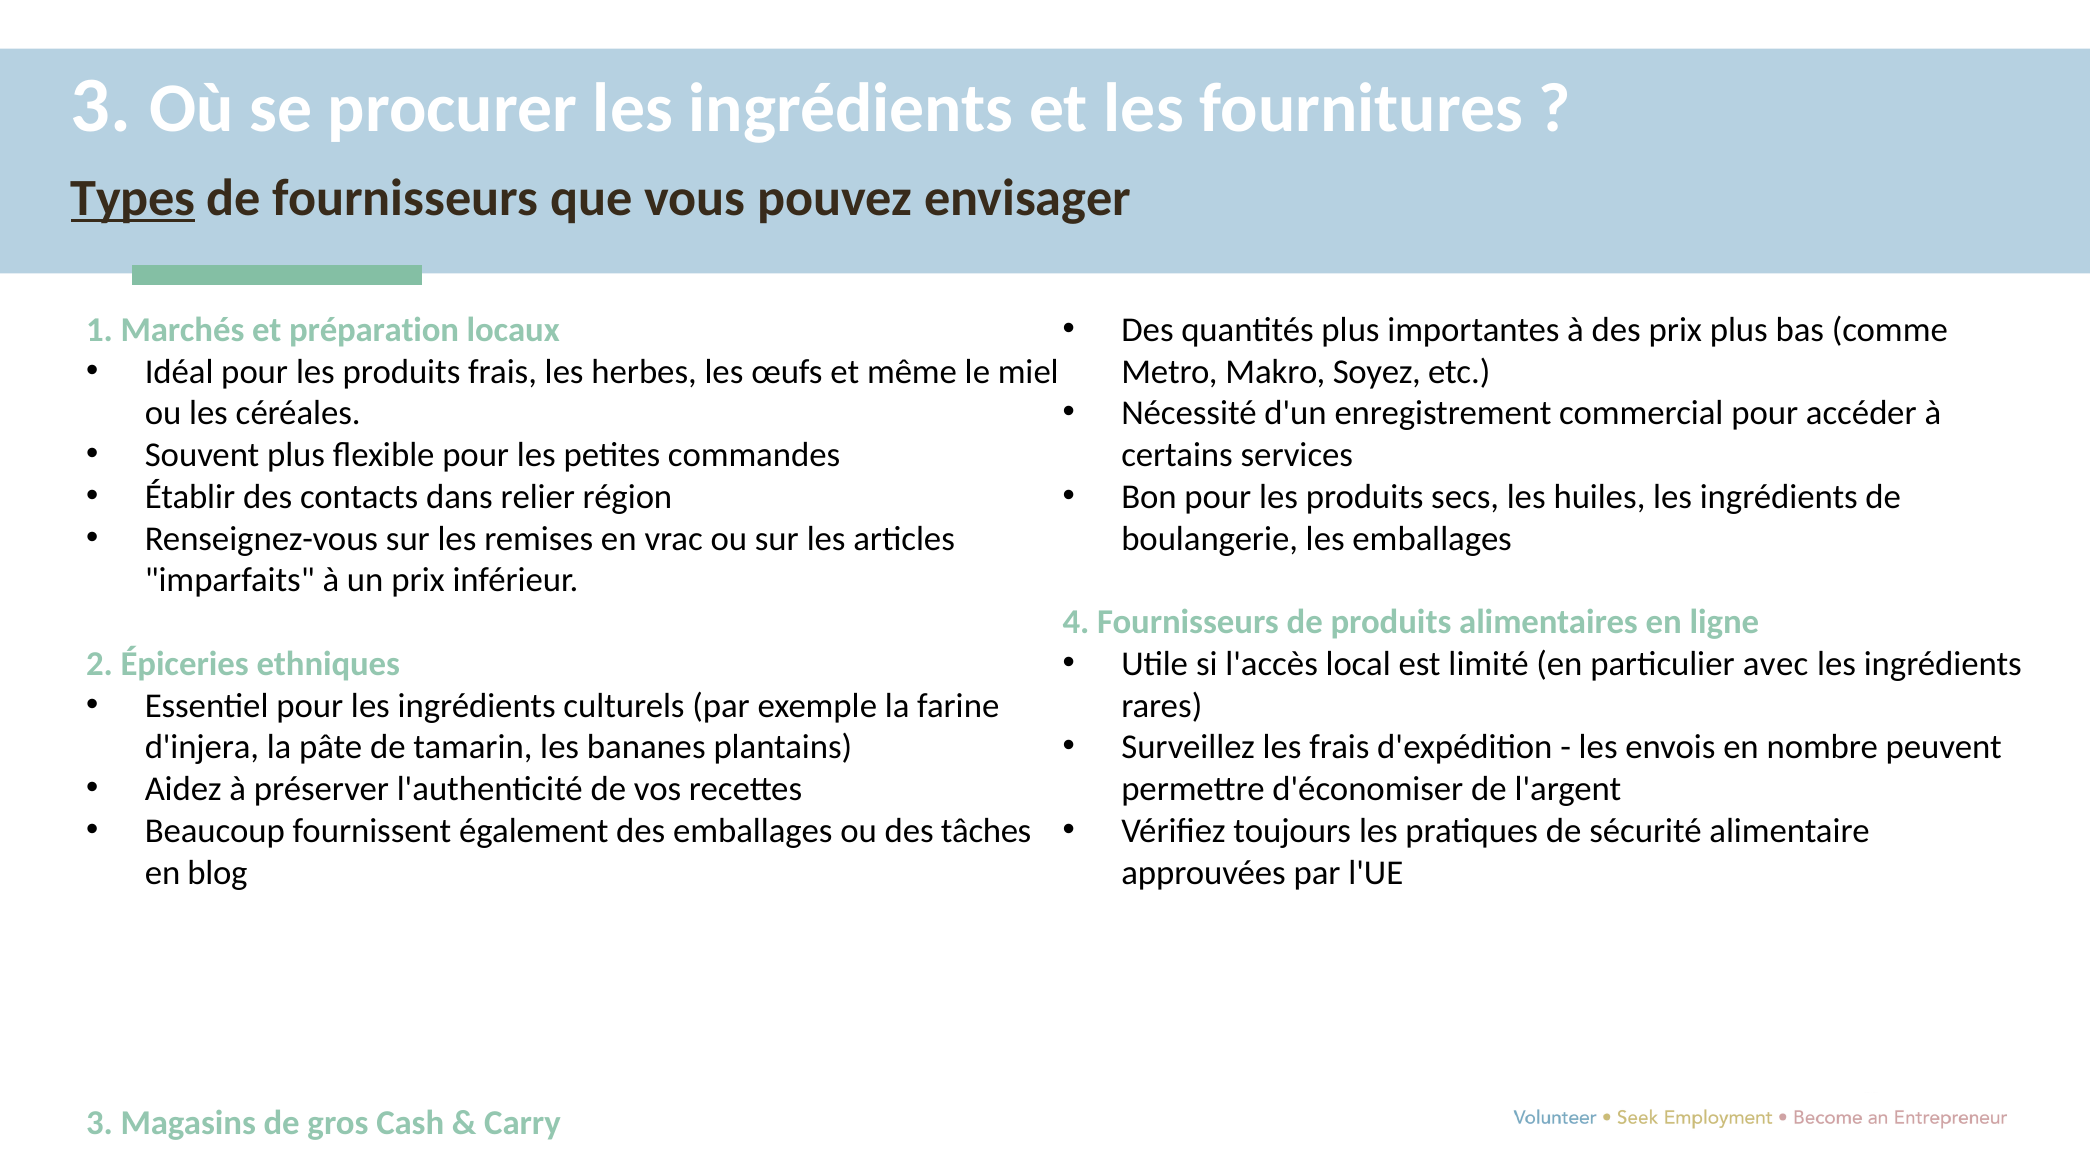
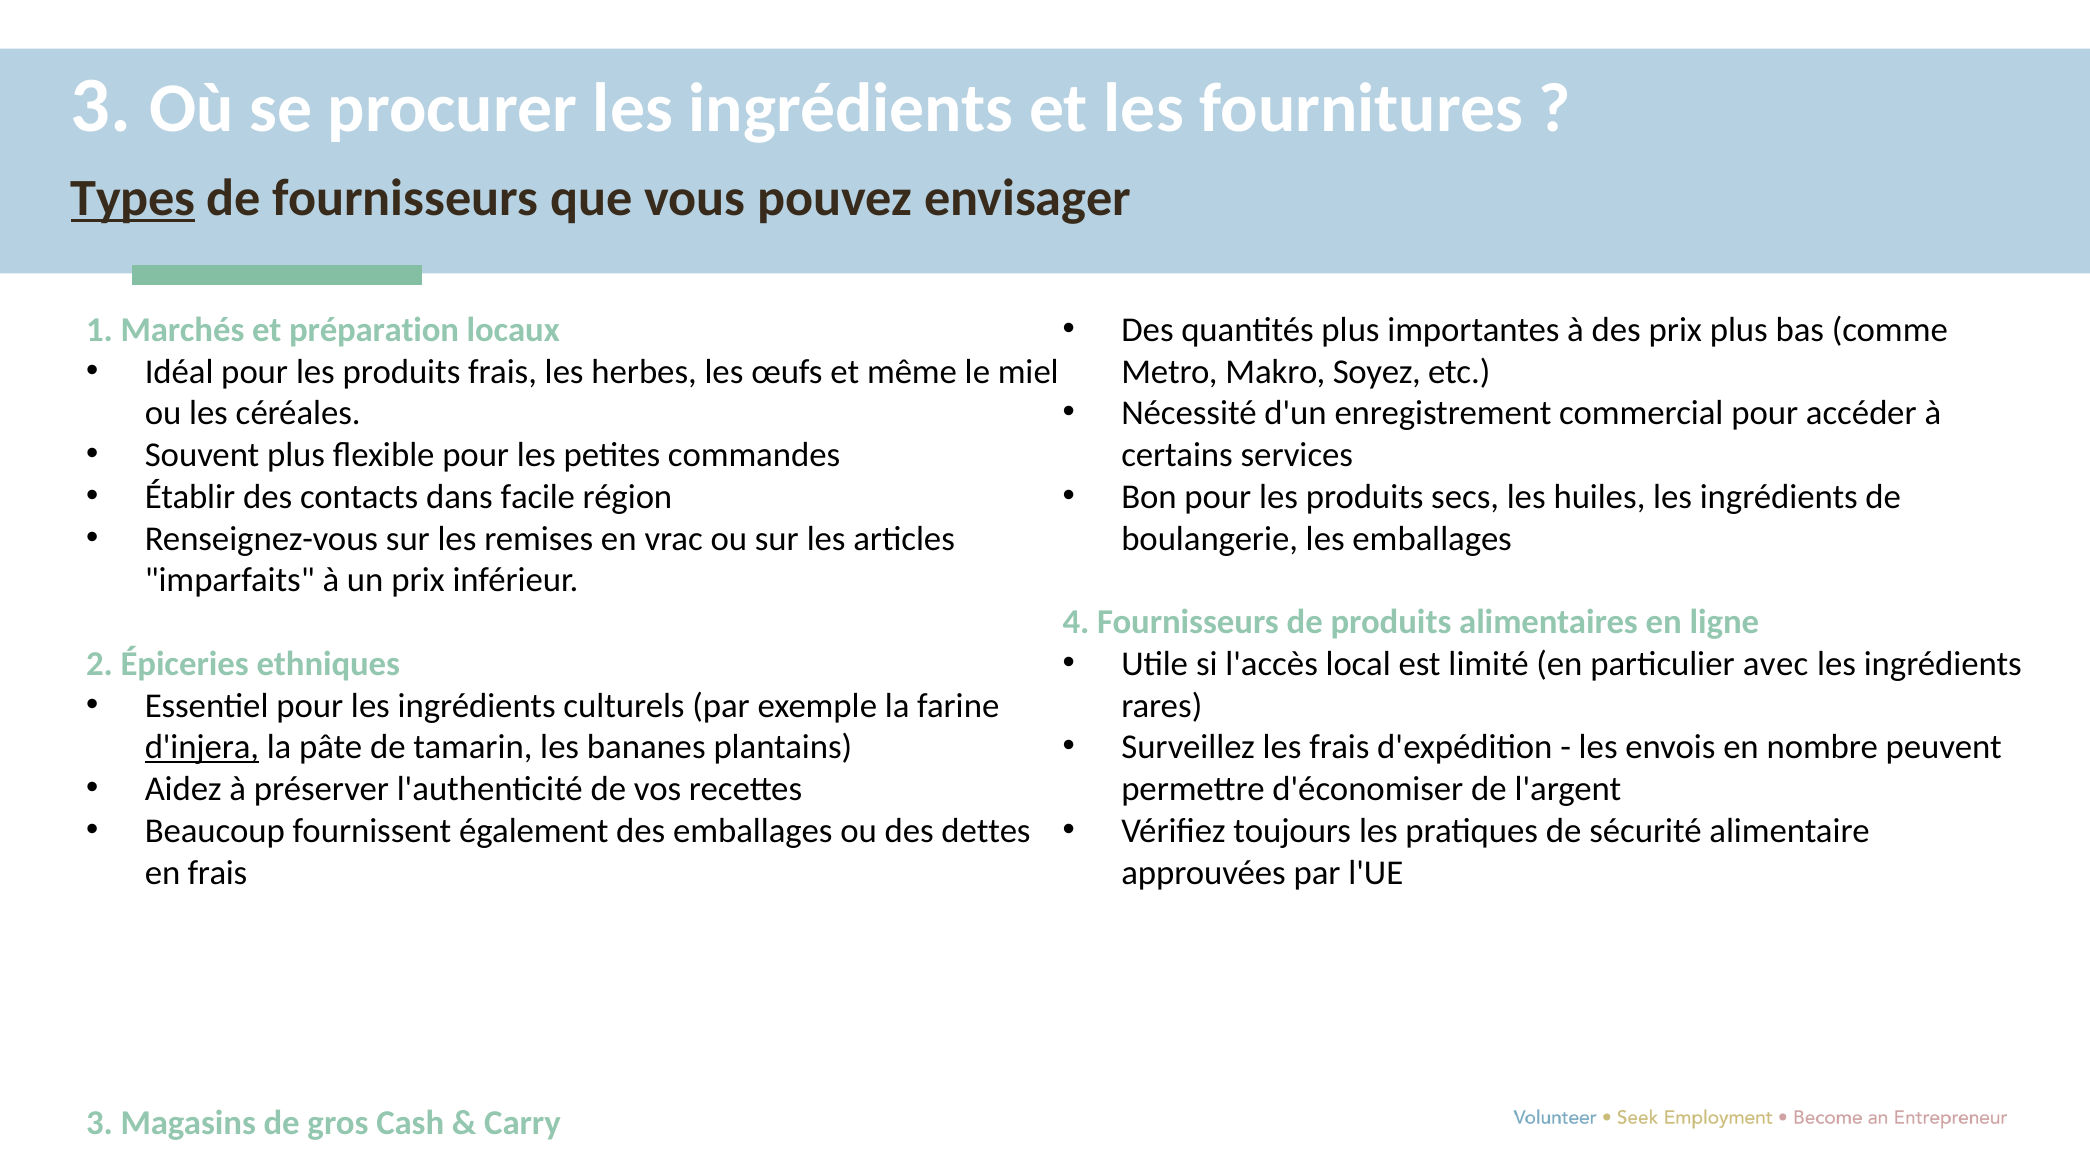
relier: relier -> facile (538, 497)
d'injera underline: none -> present (202, 748)
tâches: tâches -> dettes (986, 831)
en blog: blog -> frais (217, 873)
